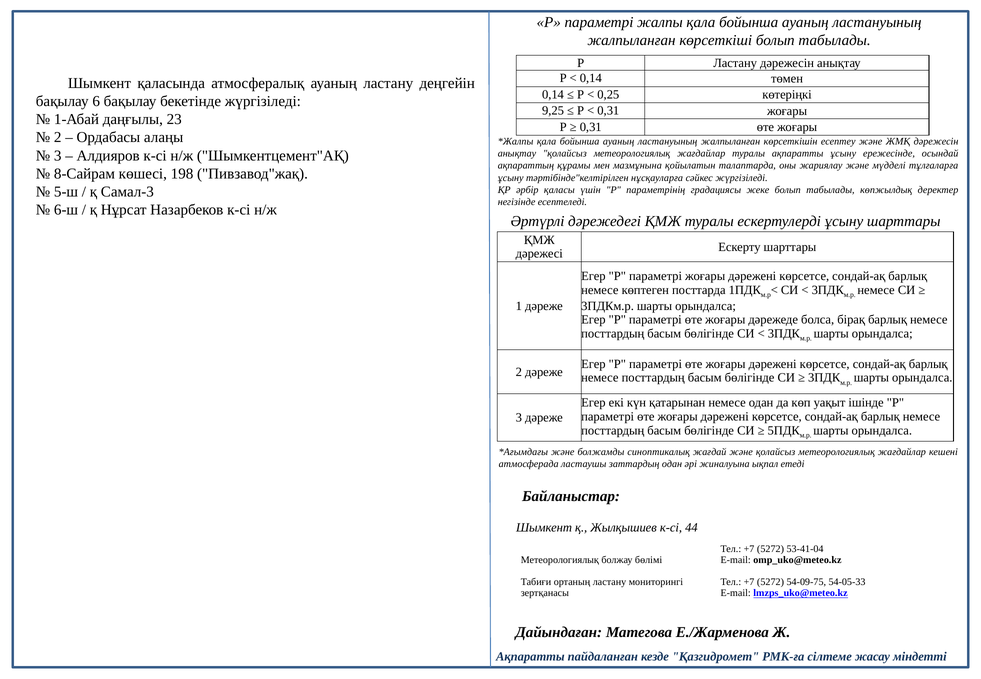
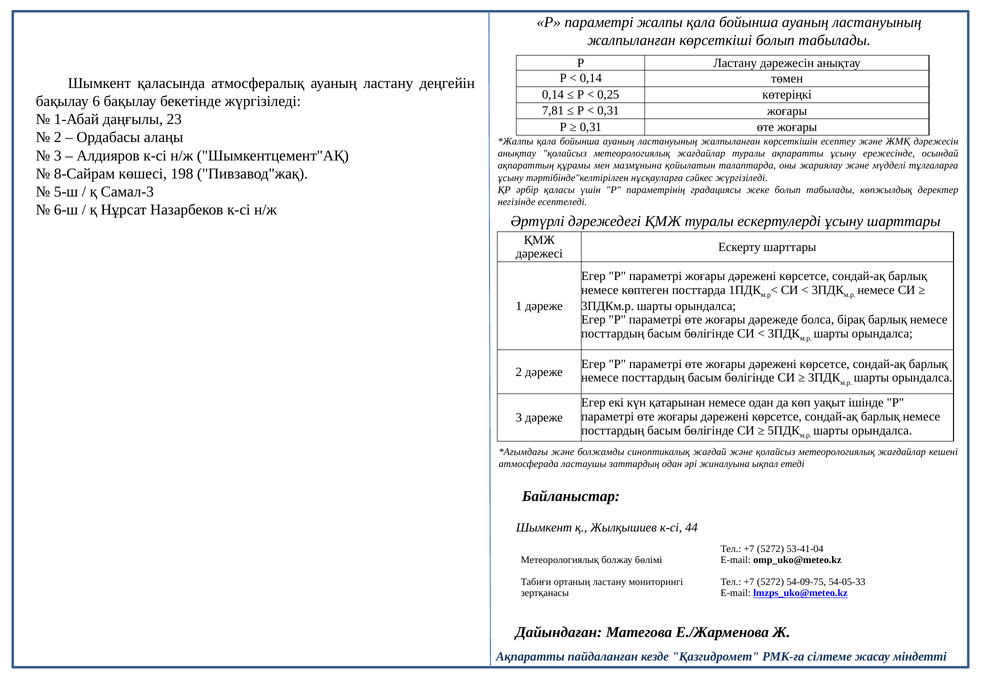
9,25: 9,25 -> 7,81 (553, 111)
